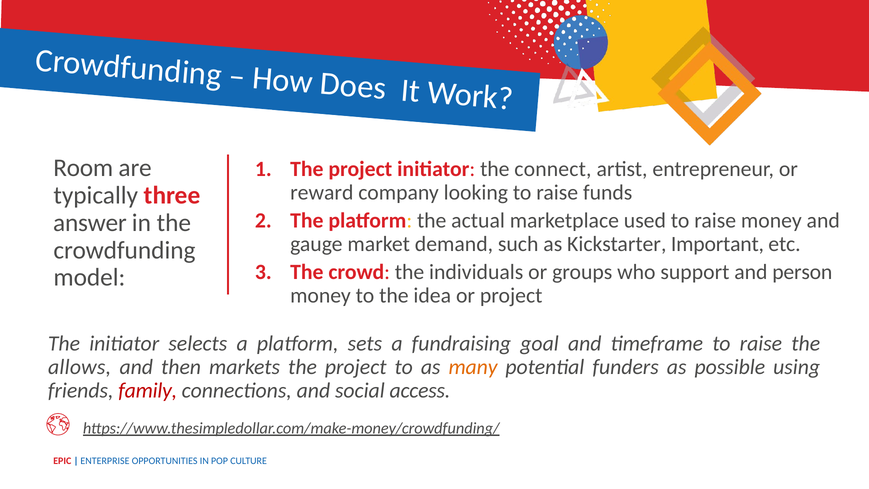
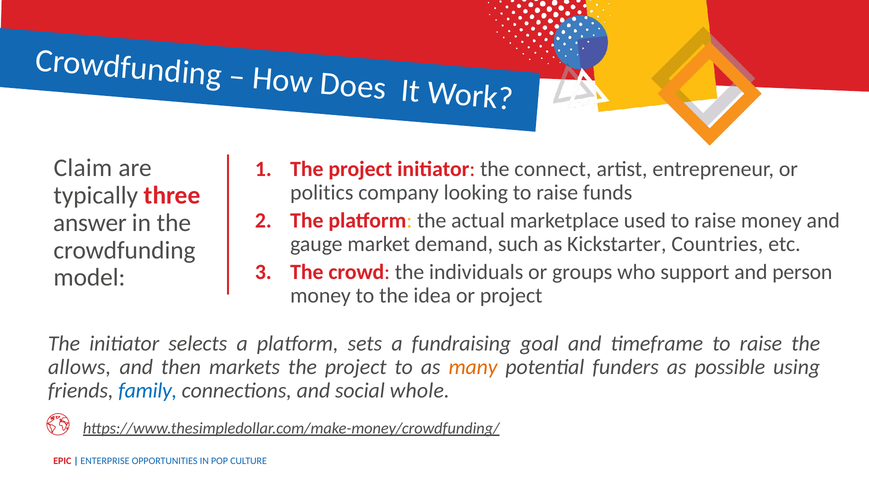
Room: Room -> Claim (83, 168)
reward: reward -> politics (322, 193)
Important: Important -> Countries (717, 244)
family colour: red -> blue (148, 390)
access: access -> whole (420, 390)
